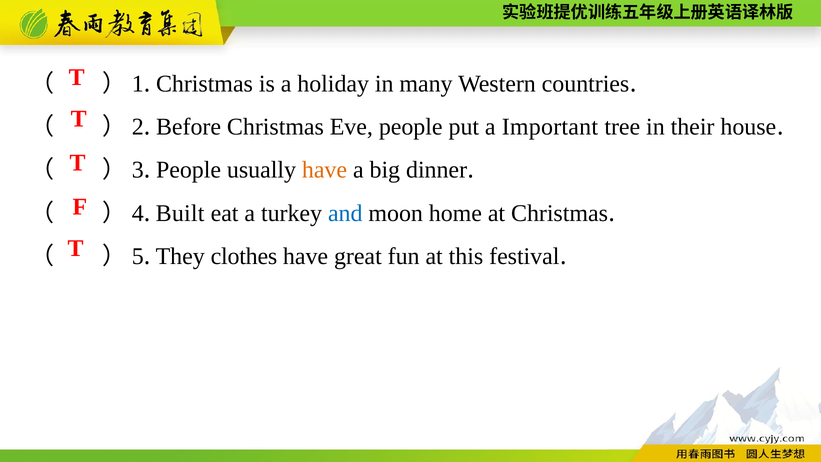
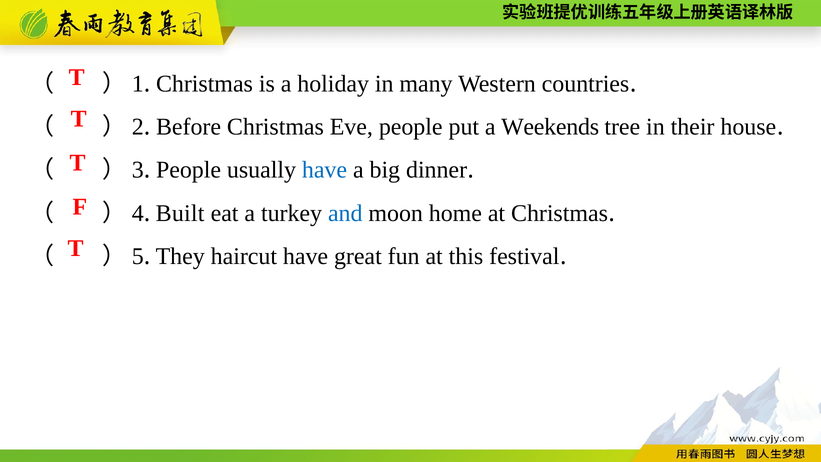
Important: Important -> Weekends (550, 127)
have colour: orange -> blue (324, 170)
clothes: clothes -> haircut (244, 256)
